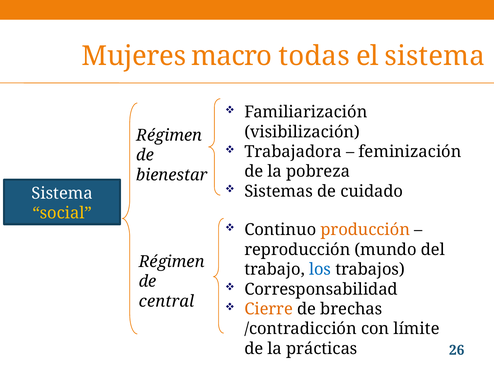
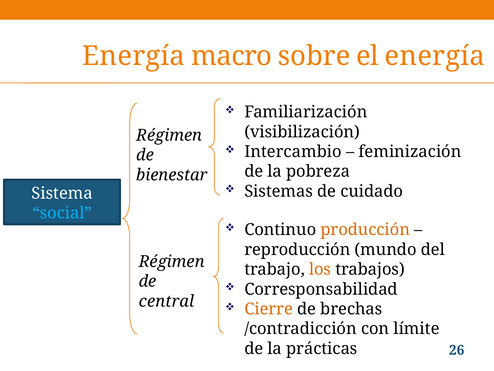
Mujeres: Mujeres -> Energía (134, 56)
todas: todas -> sobre (314, 56)
el sistema: sistema -> energía (435, 56)
Trabajadora: Trabajadora -> Intercambio (293, 151)
social colour: yellow -> light blue (62, 213)
los colour: blue -> orange (320, 269)
